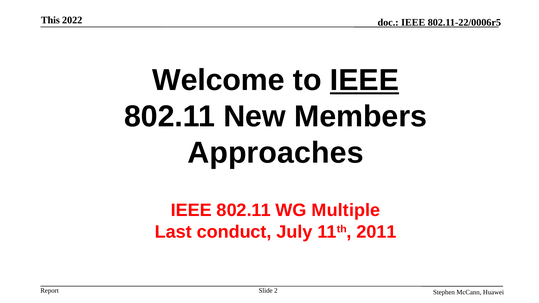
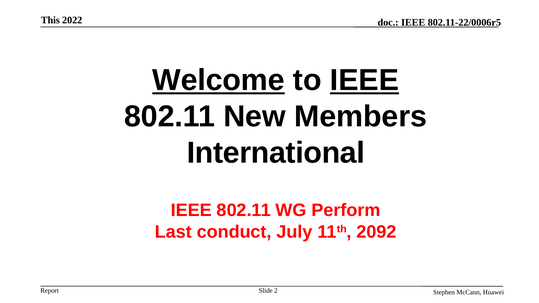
Welcome underline: none -> present (218, 80)
Approaches: Approaches -> International (276, 153)
Multiple: Multiple -> Perform (346, 210)
2011: 2011 -> 2092 (377, 232)
